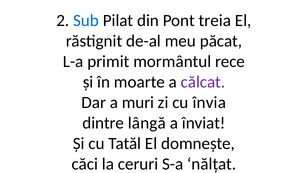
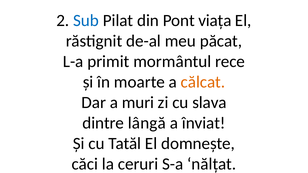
treia: treia -> viața (215, 21)
călcat colour: purple -> orange (203, 82)
învia: învia -> slava (209, 103)
